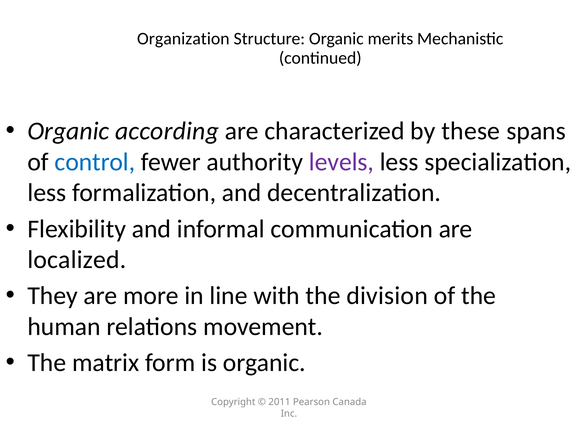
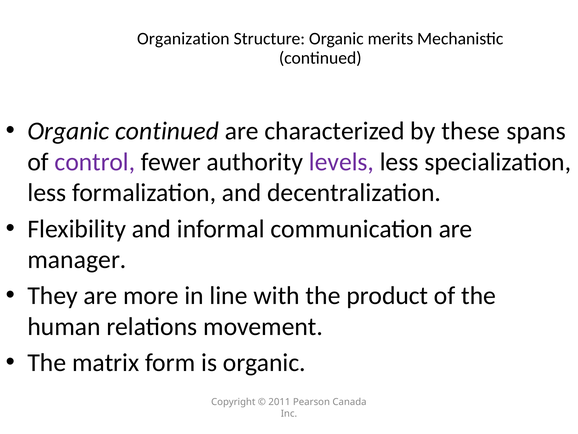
Organic according: according -> continued (167, 131)
control colour: blue -> purple (95, 162)
localized: localized -> manager (77, 259)
division: division -> product (387, 295)
